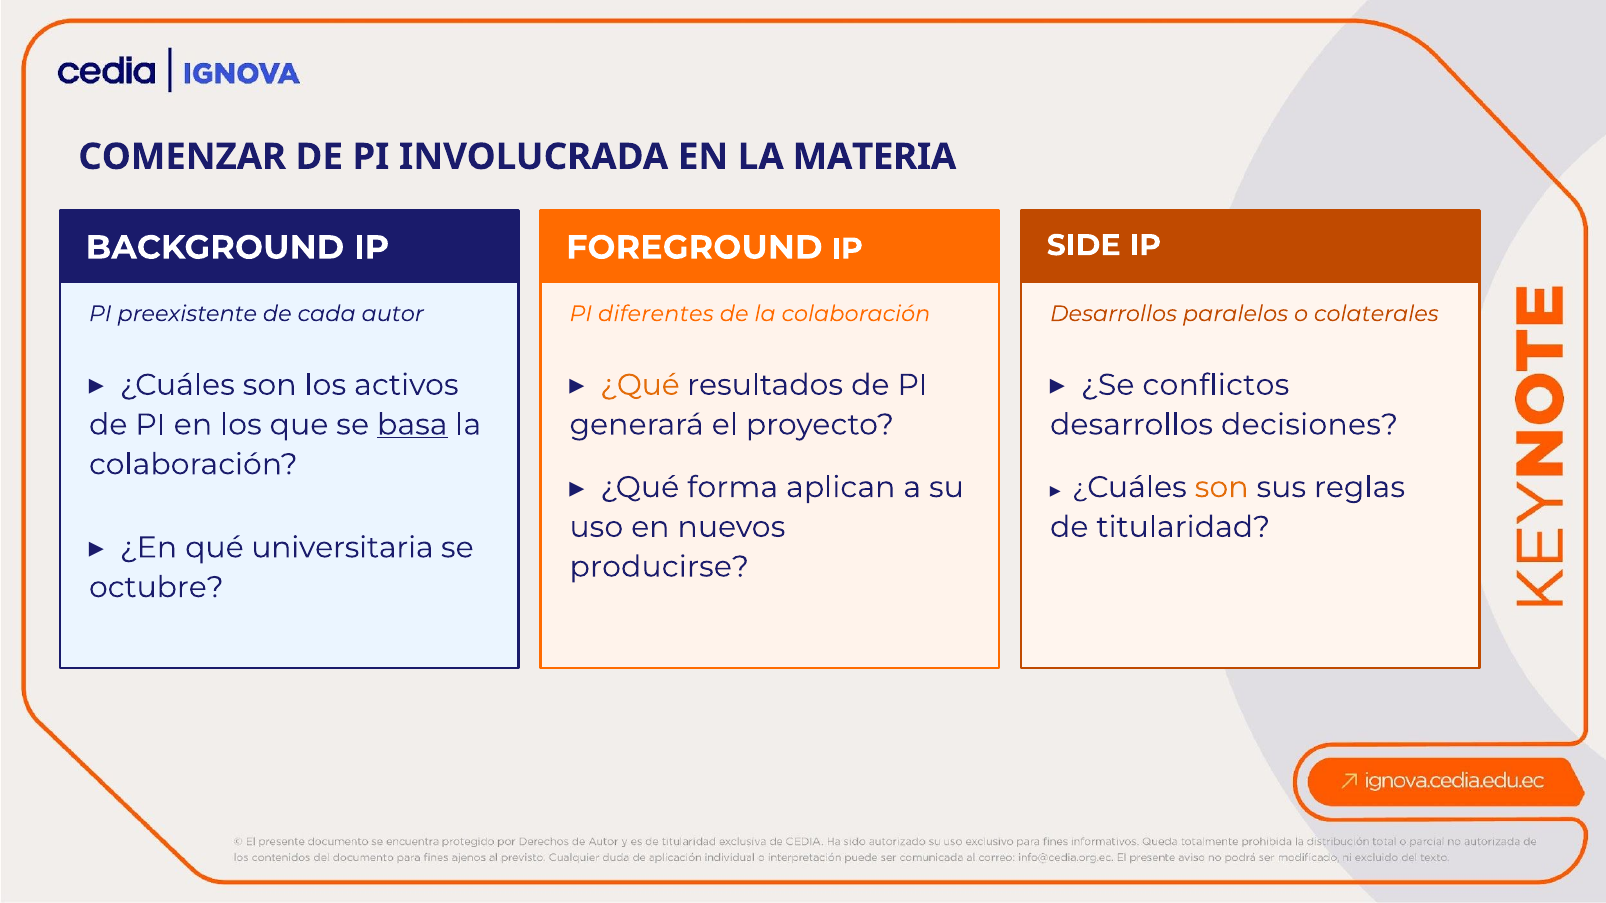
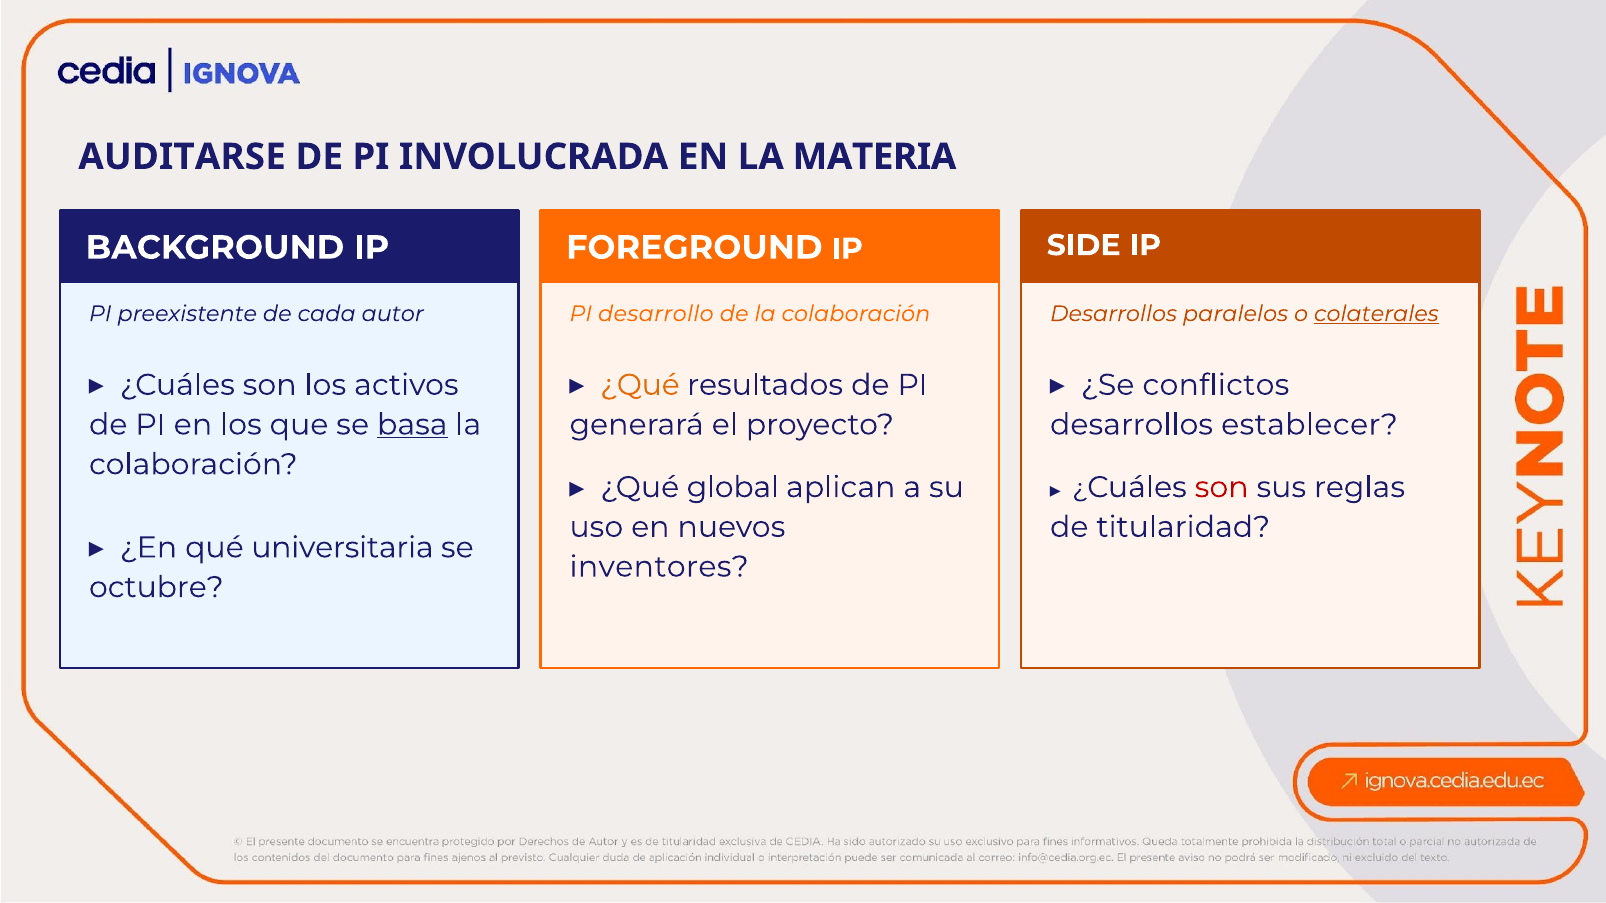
COMENZAR: COMENZAR -> AUDITARSE (182, 157)
diferentes: diferentes -> desarrollo (656, 314)
colaterales underline: none -> present (1376, 314)
decisiones: decisiones -> establecer (1309, 425)
forma: forma -> global (733, 487)
son colour: orange -> red (1222, 487)
producirse: producirse -> inventores (659, 567)
